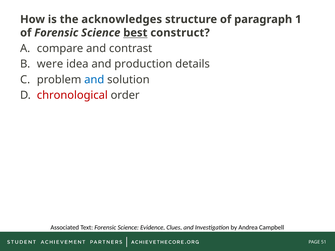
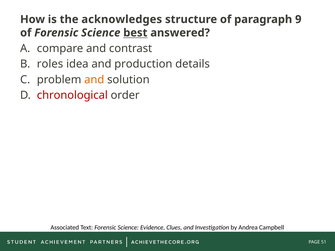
1: 1 -> 9 (298, 19)
construct: construct -> answered (180, 33)
were: were -> roles (50, 64)
and colour: blue -> orange (94, 80)
